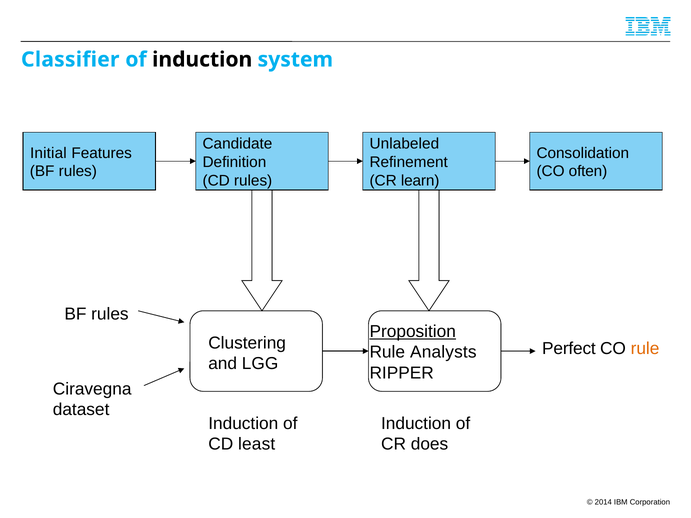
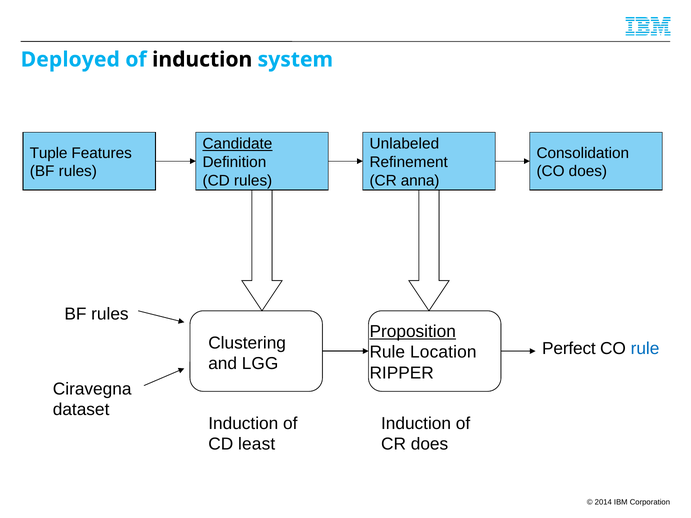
Classifier: Classifier -> Deployed (70, 60)
Candidate underline: none -> present (237, 144)
Initial: Initial -> Tuple (49, 153)
CO often: often -> does (588, 171)
learn: learn -> anna (420, 181)
rule colour: orange -> blue (645, 349)
Analysts: Analysts -> Location (443, 352)
